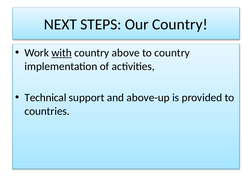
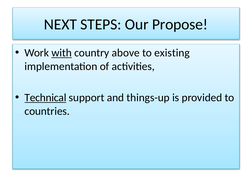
Our Country: Country -> Propose (180, 24)
to country: country -> existing (172, 53)
Technical underline: none -> present (45, 98)
above-up: above-up -> things-up (148, 98)
